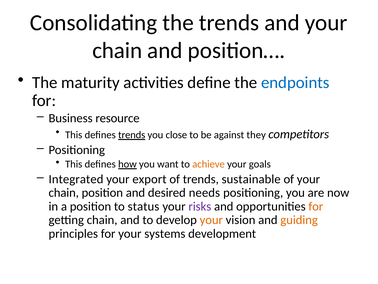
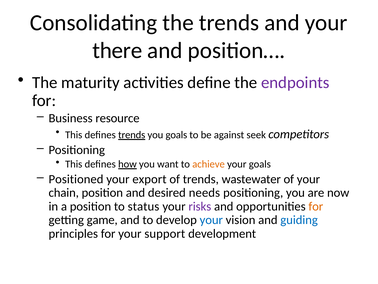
chain: chain -> there (117, 50)
endpoints colour: blue -> purple (295, 82)
you close: close -> goals (176, 135)
they: they -> seek (256, 135)
Integrated: Integrated -> Positioned (76, 179)
sustainable: sustainable -> wastewater (251, 179)
getting chain: chain -> game (102, 220)
your colour: orange -> blue (211, 220)
guiding colour: orange -> blue (299, 220)
systems: systems -> support (165, 233)
